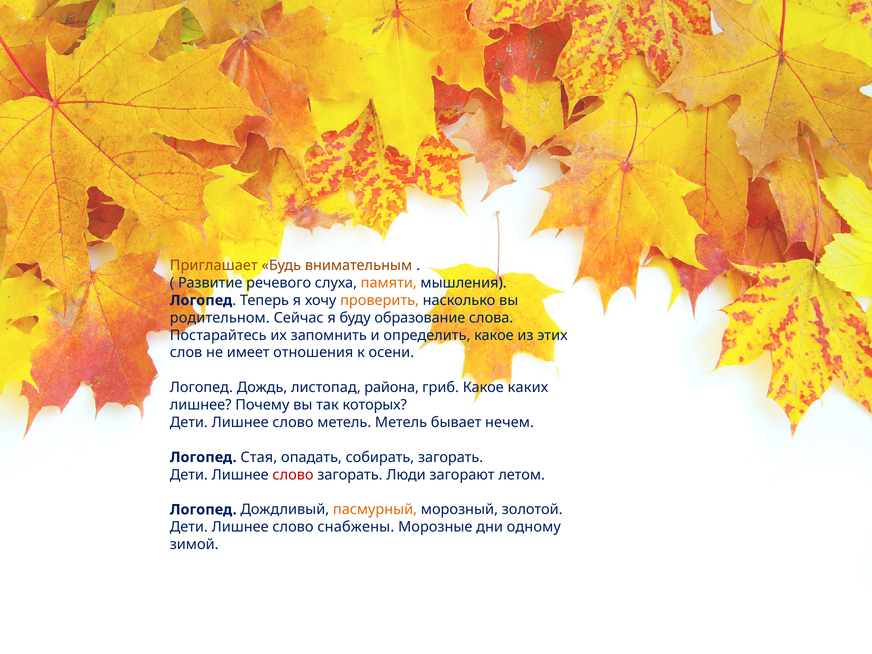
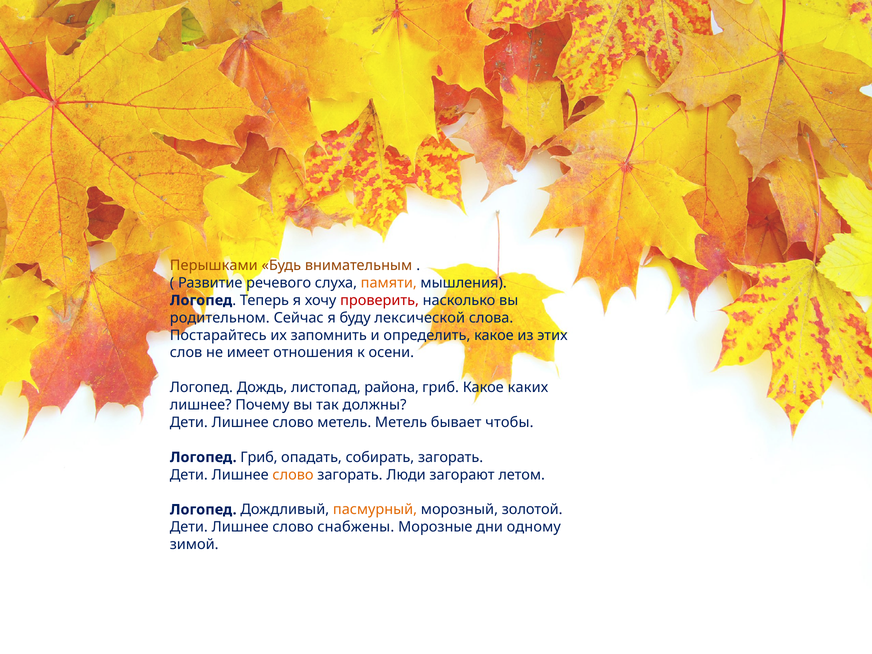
Приглашает: Приглашает -> Перышками (214, 265)
проверить colour: orange -> red (380, 300)
образование: образование -> лексической (420, 318)
которых: которых -> должны (375, 405)
нечем: нечем -> чтобы (509, 422)
Логопед Стая: Стая -> Гриб (259, 457)
слово colour: red -> orange (293, 475)
